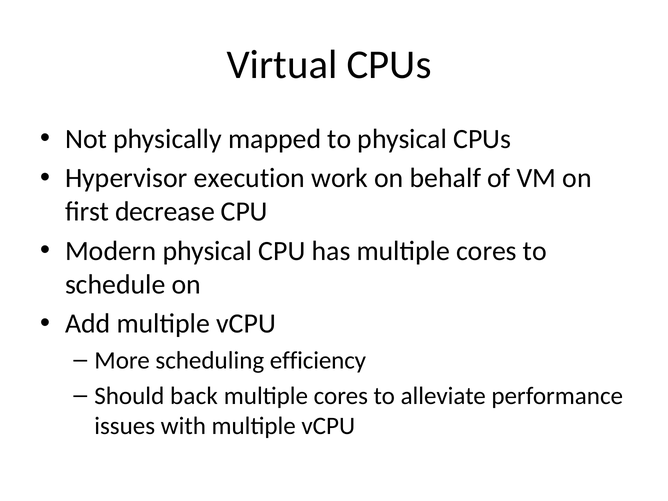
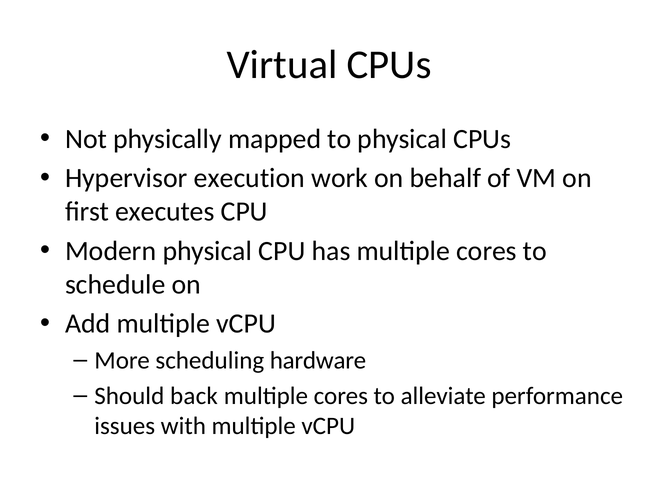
decrease: decrease -> executes (165, 212)
efficiency: efficiency -> hardware (318, 360)
